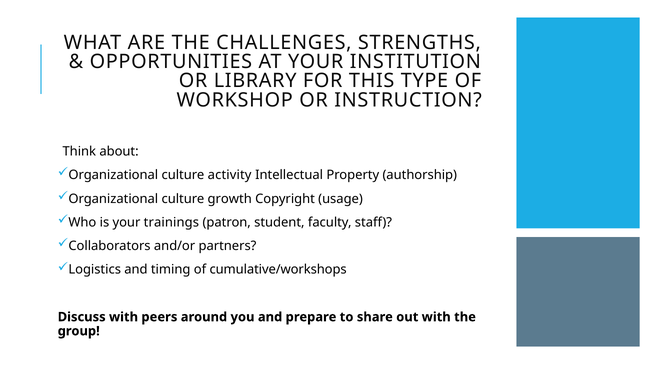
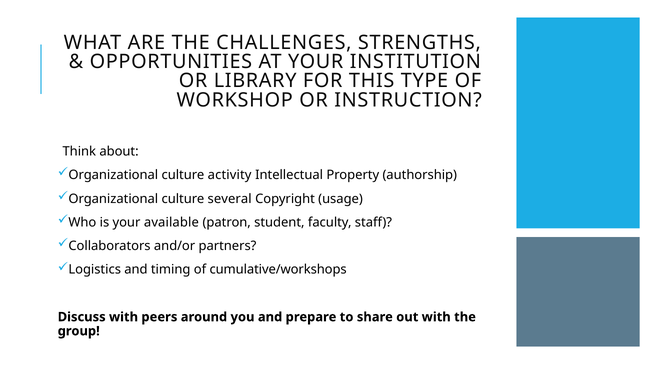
growth: growth -> several (230, 198)
trainings: trainings -> available (171, 222)
